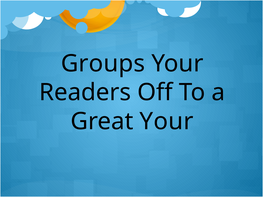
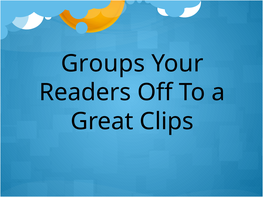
Great Your: Your -> Clips (167, 121)
